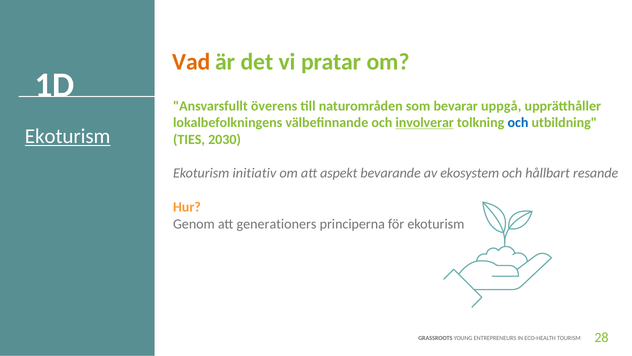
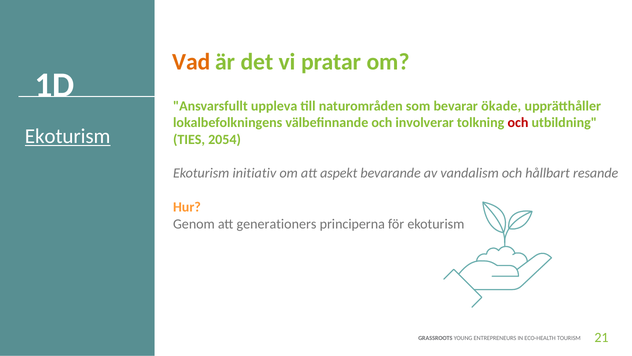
överens: överens -> uppleva (274, 106)
uppgå: uppgå -> ökade (501, 106)
involverar underline: present -> none (425, 123)
och colour: blue -> red (518, 123)
2030: 2030 -> 2054 (225, 139)
ekosystem: ekosystem -> vandalism (470, 173)
28: 28 -> 21 (601, 337)
